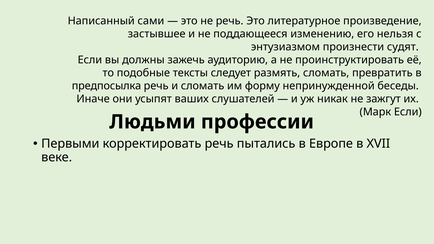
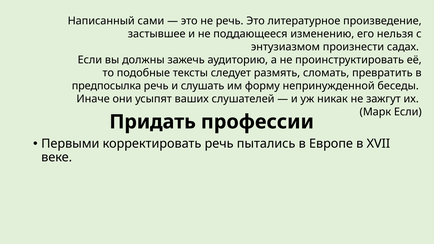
судят: судят -> садах (403, 47)
и сломать: сломать -> слушать (203, 86)
Людьми: Людьми -> Придать (153, 122)
